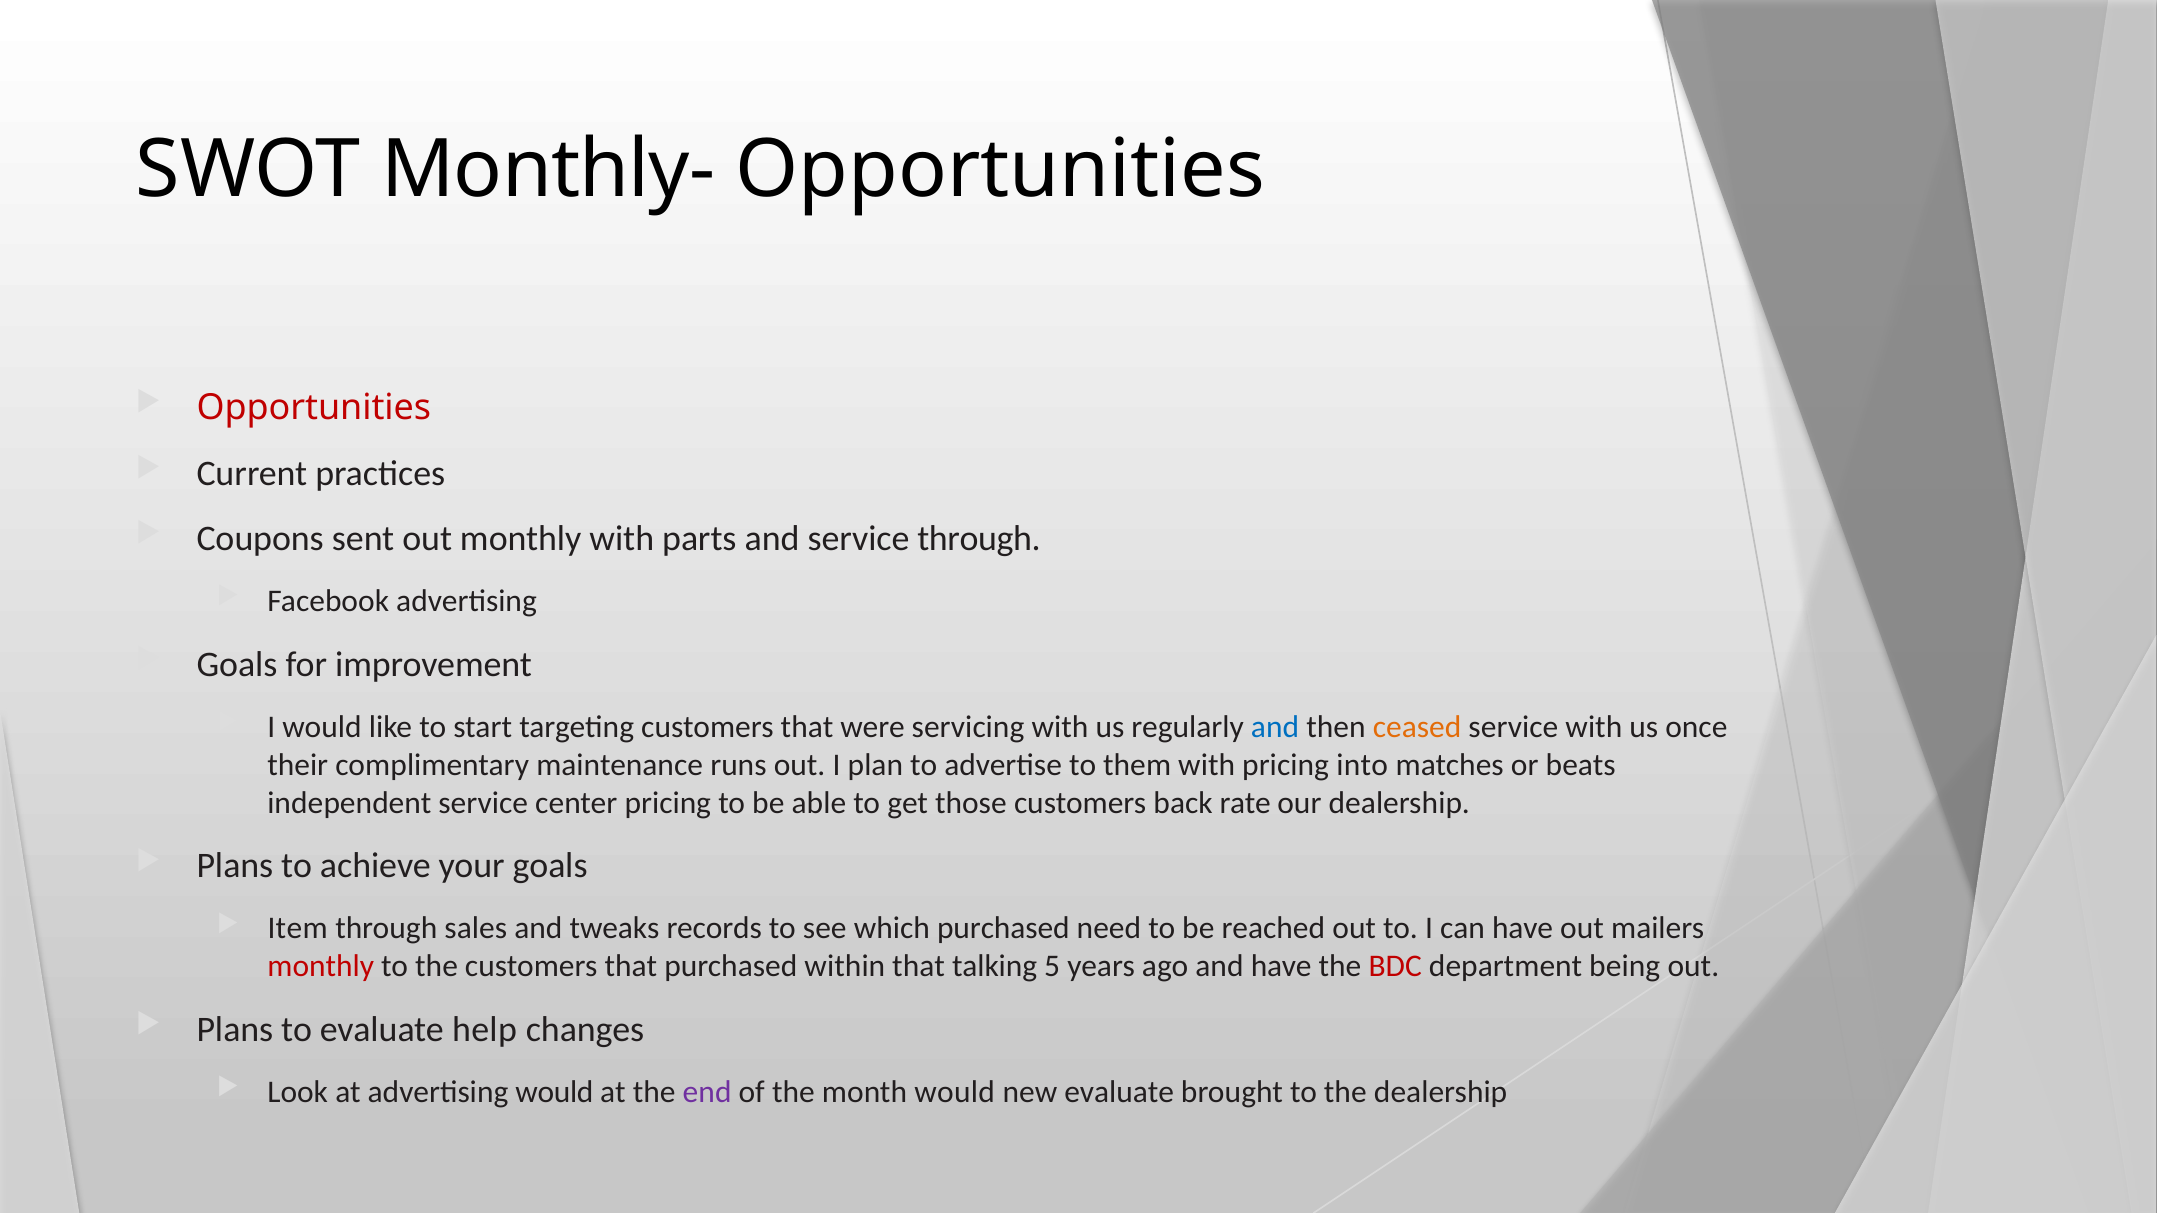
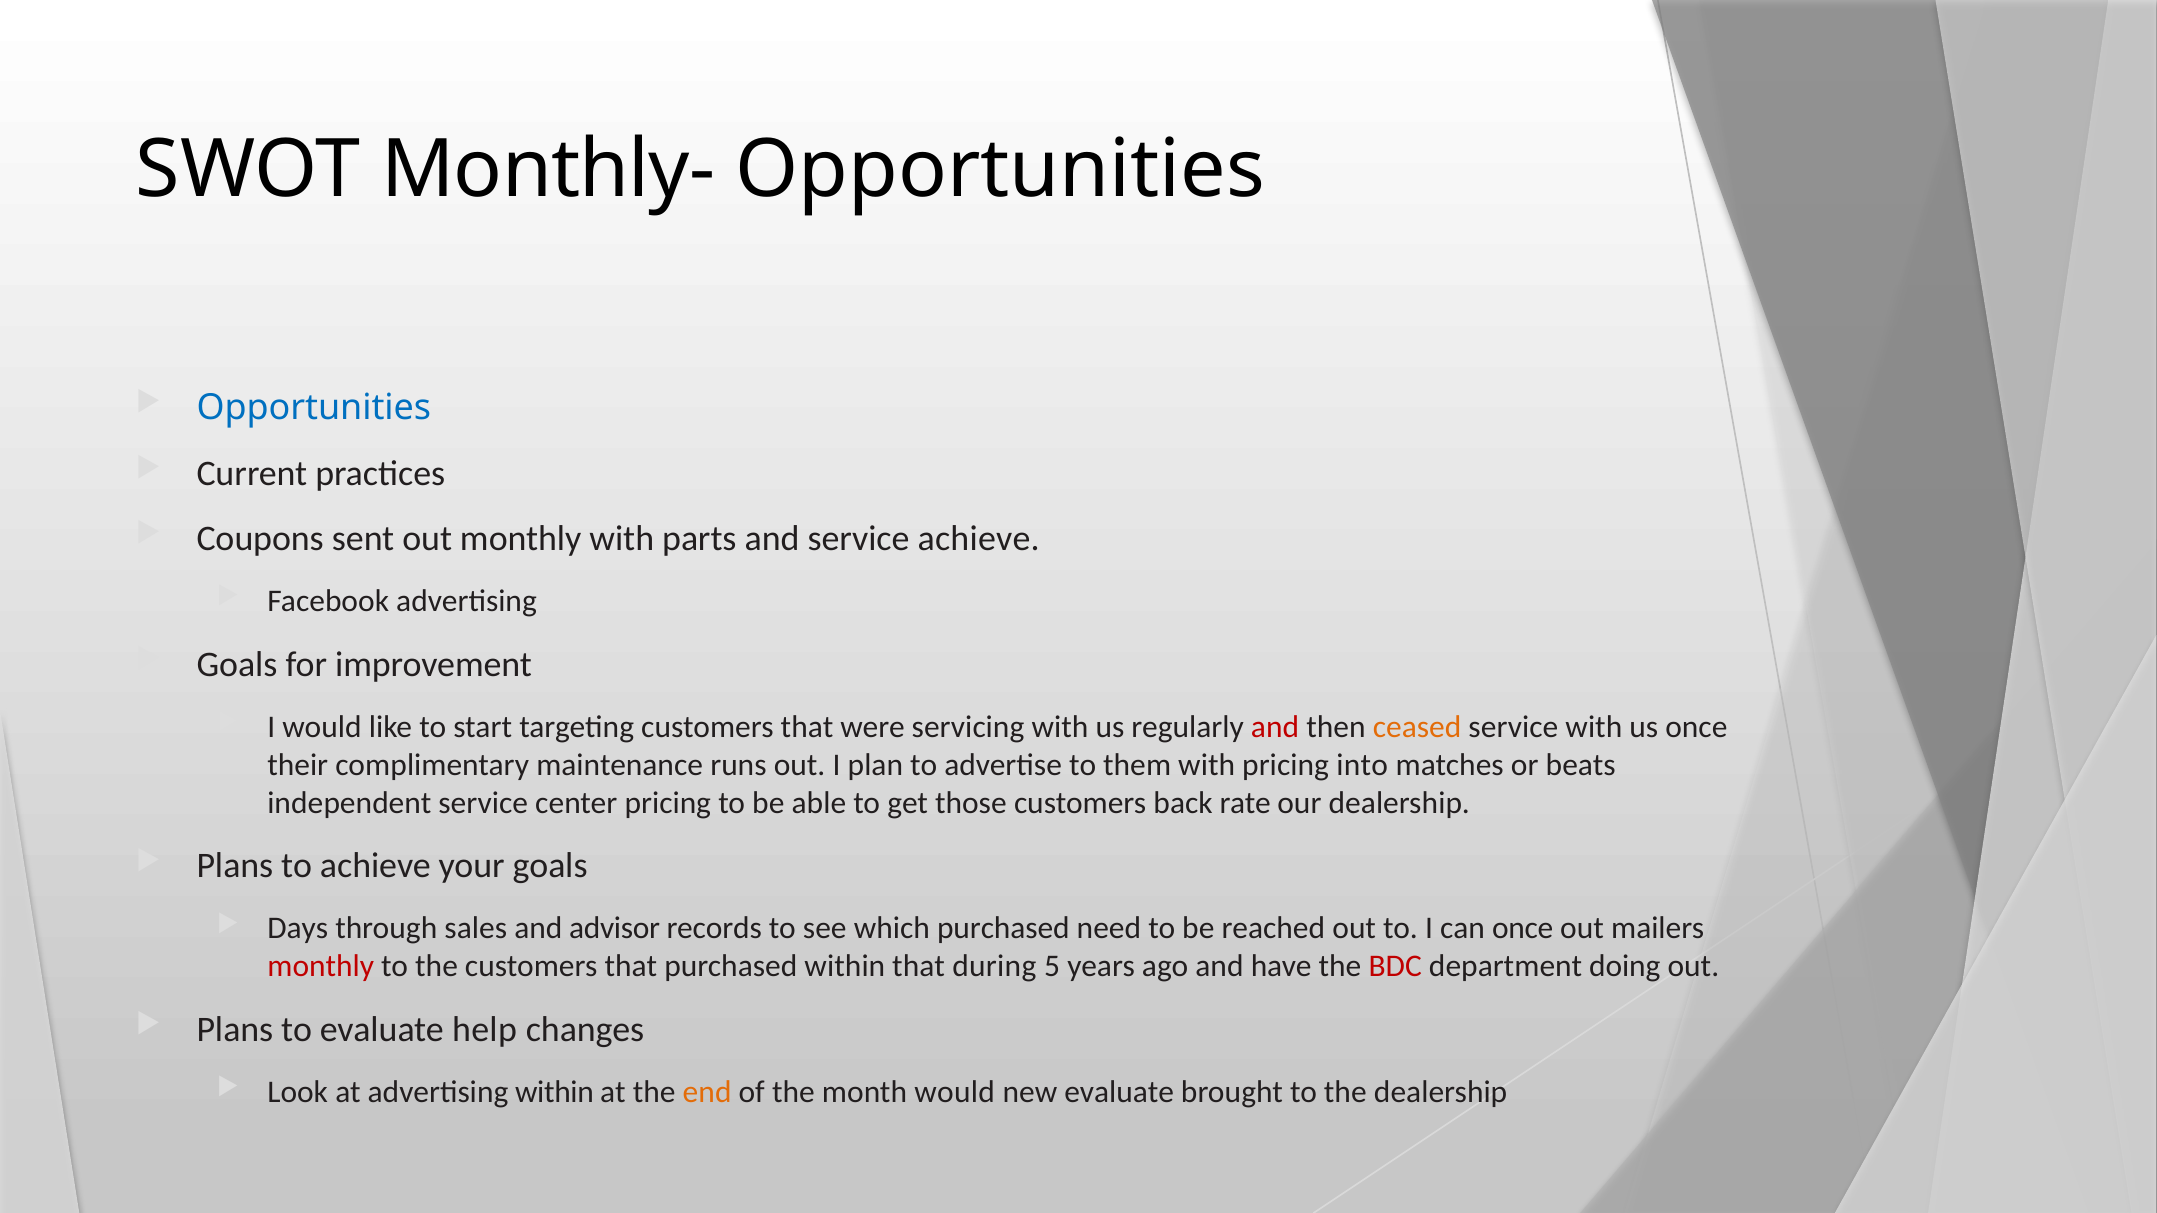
Opportunities colour: red -> blue (314, 408)
service through: through -> achieve (979, 539)
and colour: blue -> red (1275, 727)
Item: Item -> Days (298, 929)
tweaks: tweaks -> advisor (615, 929)
can have: have -> once (1523, 929)
talking: talking -> during (994, 966)
being: being -> doing (1625, 966)
advertising would: would -> within (554, 1092)
end colour: purple -> orange (707, 1092)
